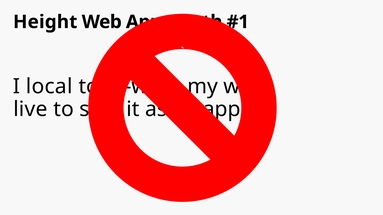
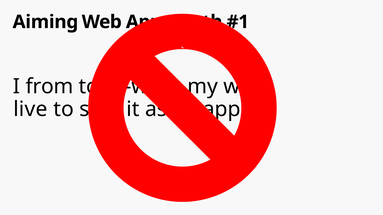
Height: Height -> Aiming (45, 22)
local: local -> from (49, 87)
